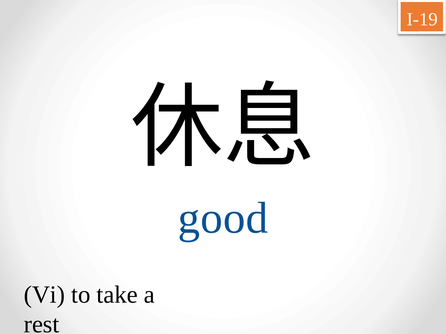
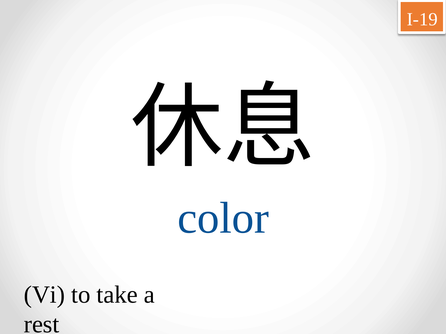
good: good -> color (223, 219)
